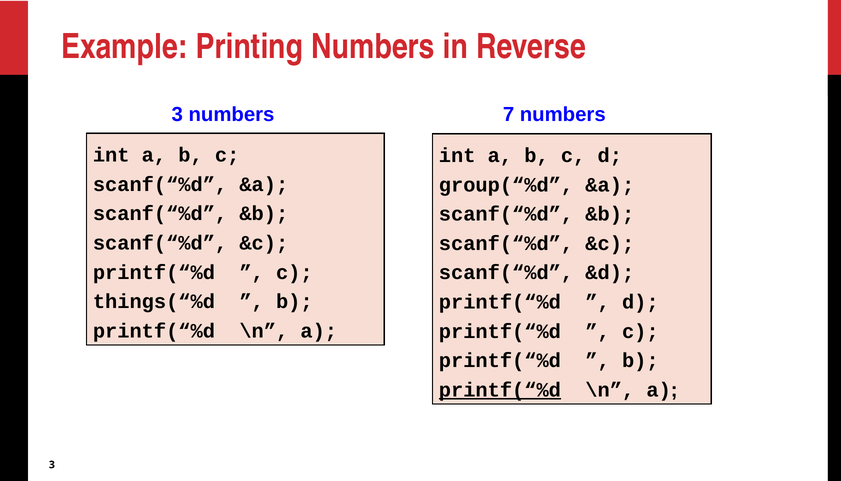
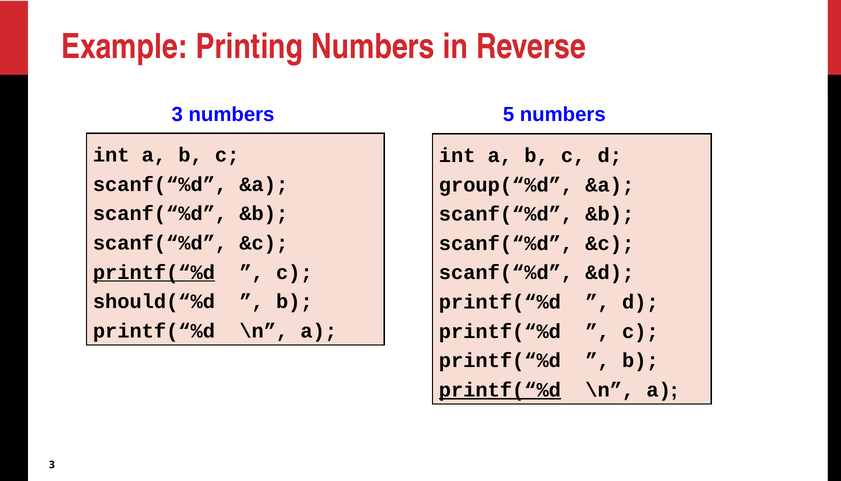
7: 7 -> 5 (509, 114)
printf(“%d underline: none -> present (154, 272)
things(“%d: things(“%d -> should(“%d (154, 301)
